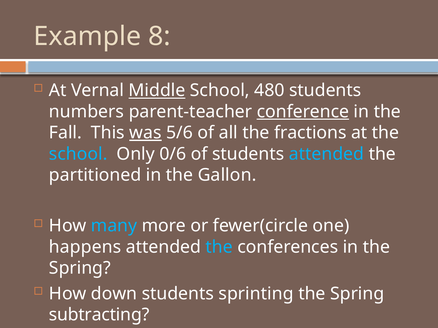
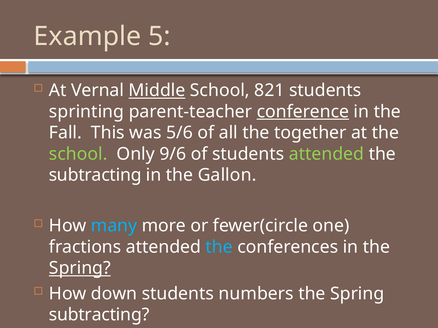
8: 8 -> 5 (159, 37)
480: 480 -> 821 (269, 91)
numbers: numbers -> sprinting (87, 112)
was underline: present -> none (145, 133)
fractions: fractions -> together (310, 133)
school colour: light blue -> light green (78, 154)
0/6: 0/6 -> 9/6 (173, 154)
attended colour: light blue -> light green (327, 154)
partitioned: partitioned -> subtracting (95, 175)
happens: happens -> fractions (85, 247)
Spring underline: none -> present (80, 269)
sprinting: sprinting -> numbers (256, 294)
